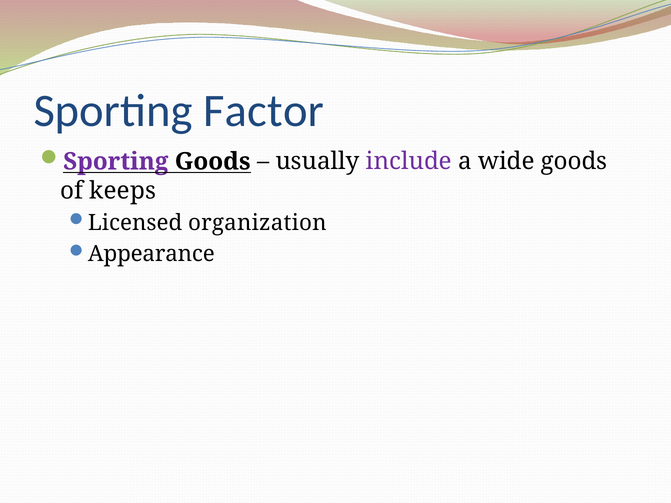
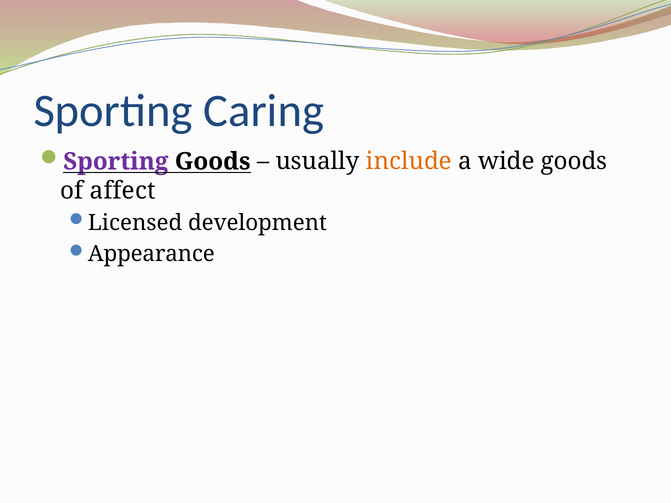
Factor: Factor -> Caring (264, 111)
include colour: purple -> orange (409, 162)
keeps: keeps -> affect (123, 191)
organization: organization -> development (258, 223)
